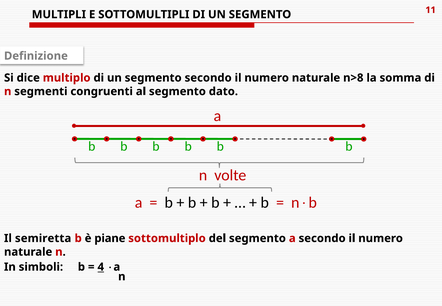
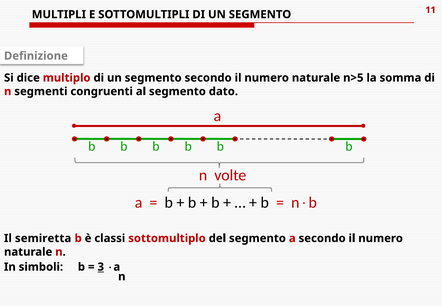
n>8: n>8 -> n>5 (353, 78)
piane: piane -> classi (110, 238)
4: 4 -> 3 (101, 267)
